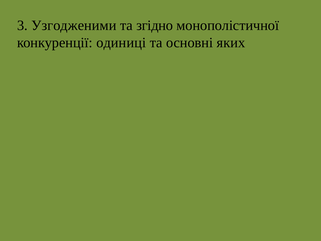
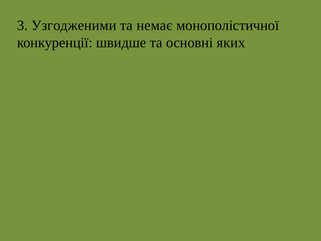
згідно: згідно -> немає (155, 25)
одиниці: одиниці -> швидше (121, 42)
